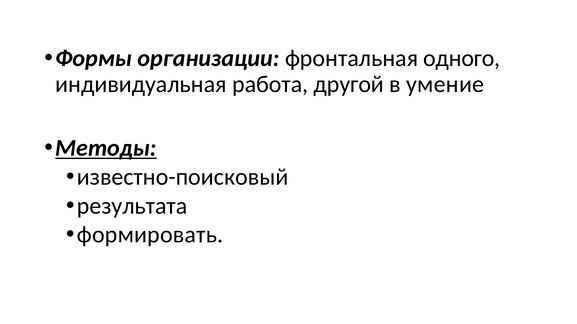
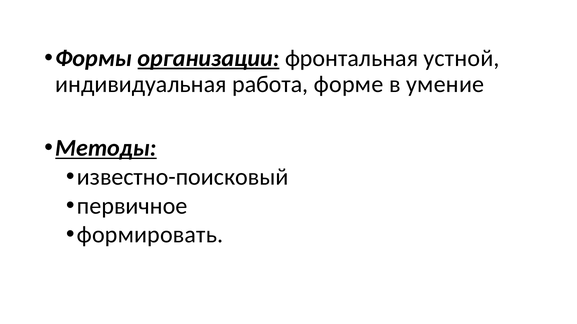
организации underline: none -> present (208, 58)
одного: одного -> устной (462, 58)
другой: другой -> форме (349, 84)
результата: результата -> первичное (132, 206)
